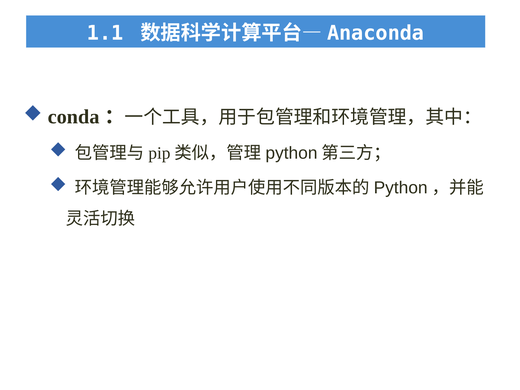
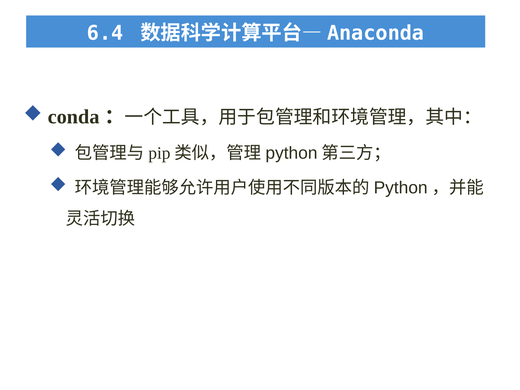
1.1: 1.1 -> 6.4 (105, 33)
